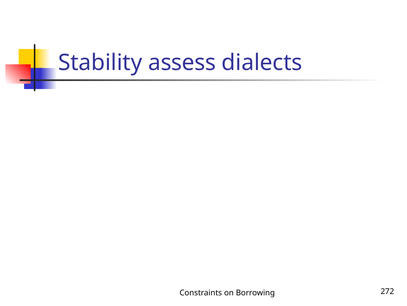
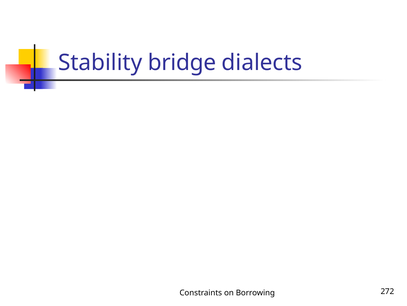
assess: assess -> bridge (182, 63)
